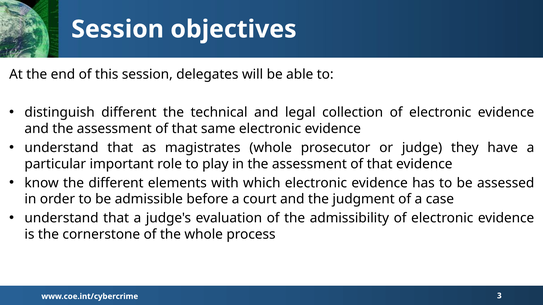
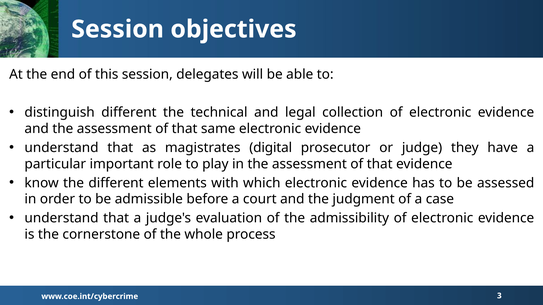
magistrates whole: whole -> digital (271, 148)
